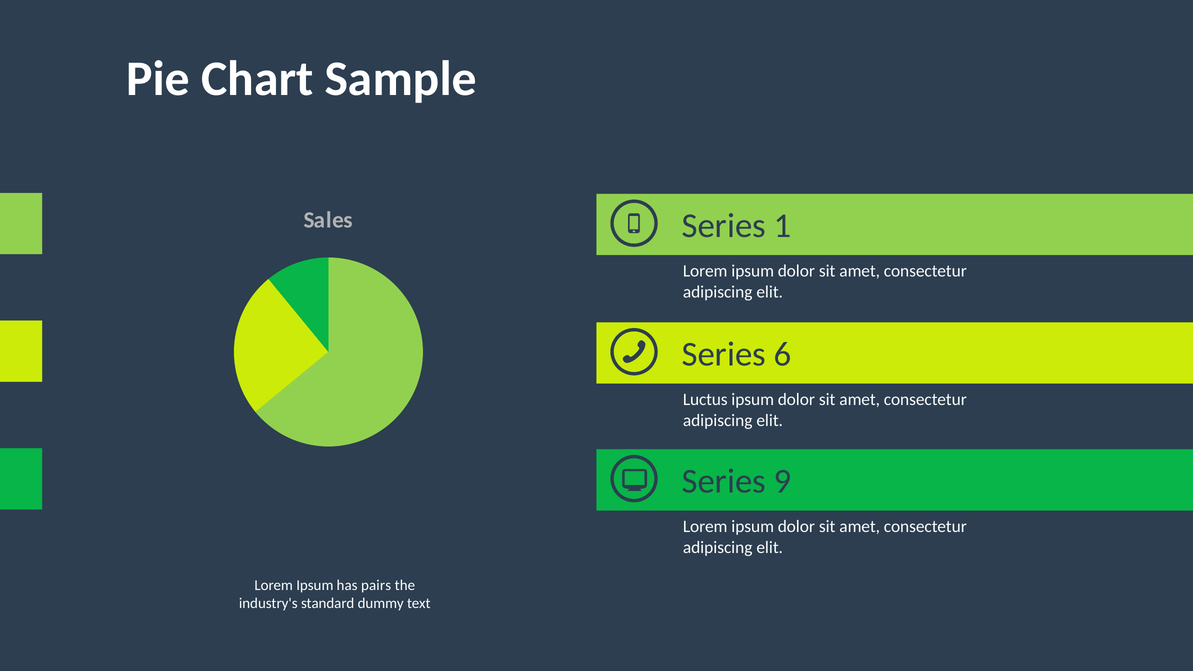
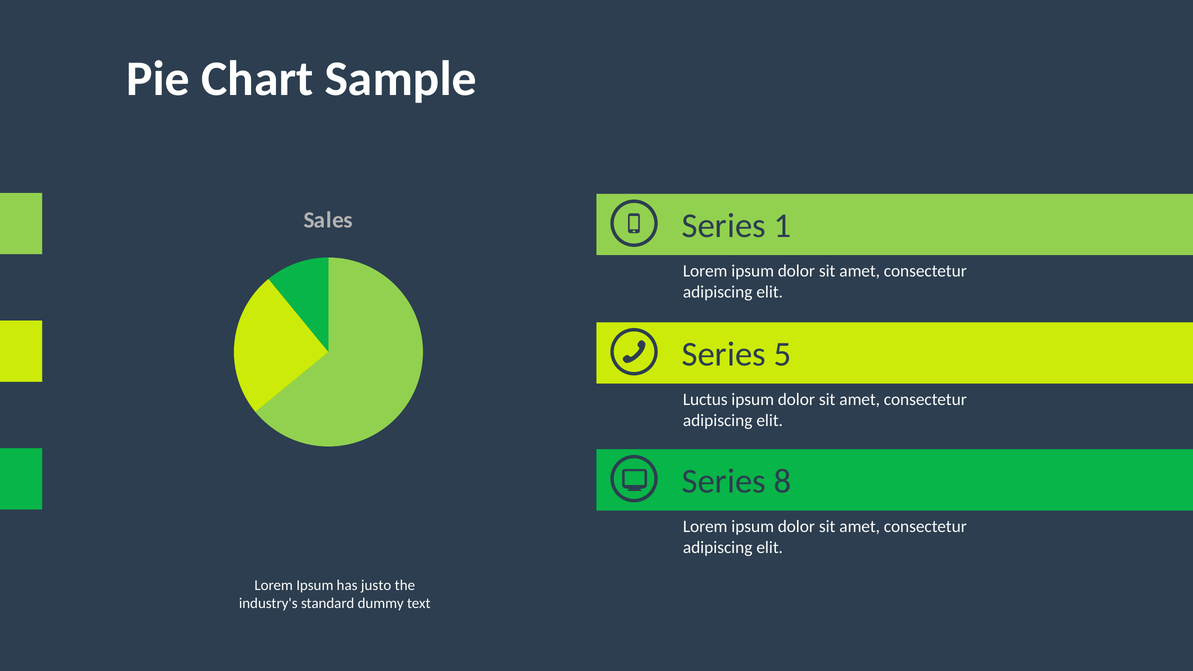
6: 6 -> 5 (783, 354)
9: 9 -> 8 (783, 481)
pairs: pairs -> justo (376, 586)
